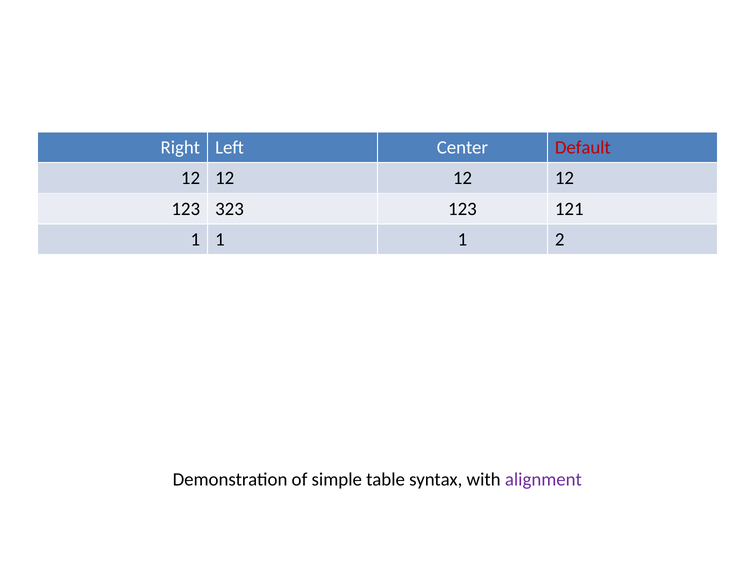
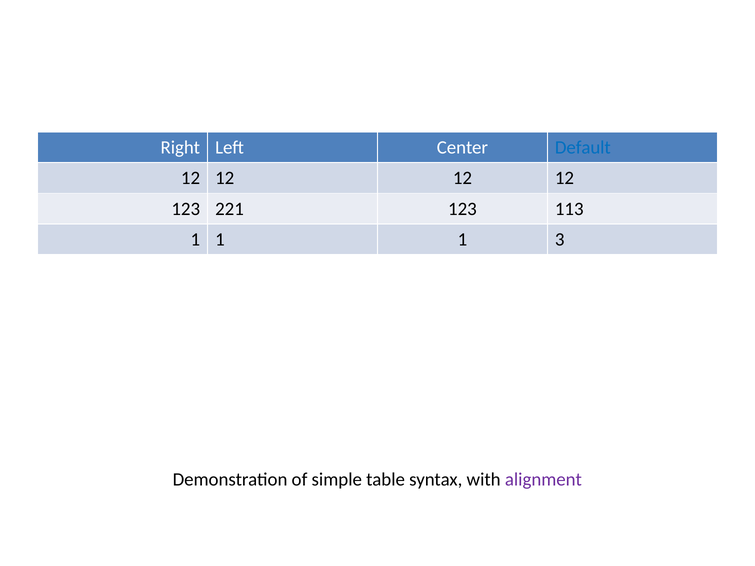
Default colour: red -> blue (583, 148)
323: 323 -> 221 (230, 209)
121: 121 -> 113 (569, 209)
2: 2 -> 3 (560, 240)
